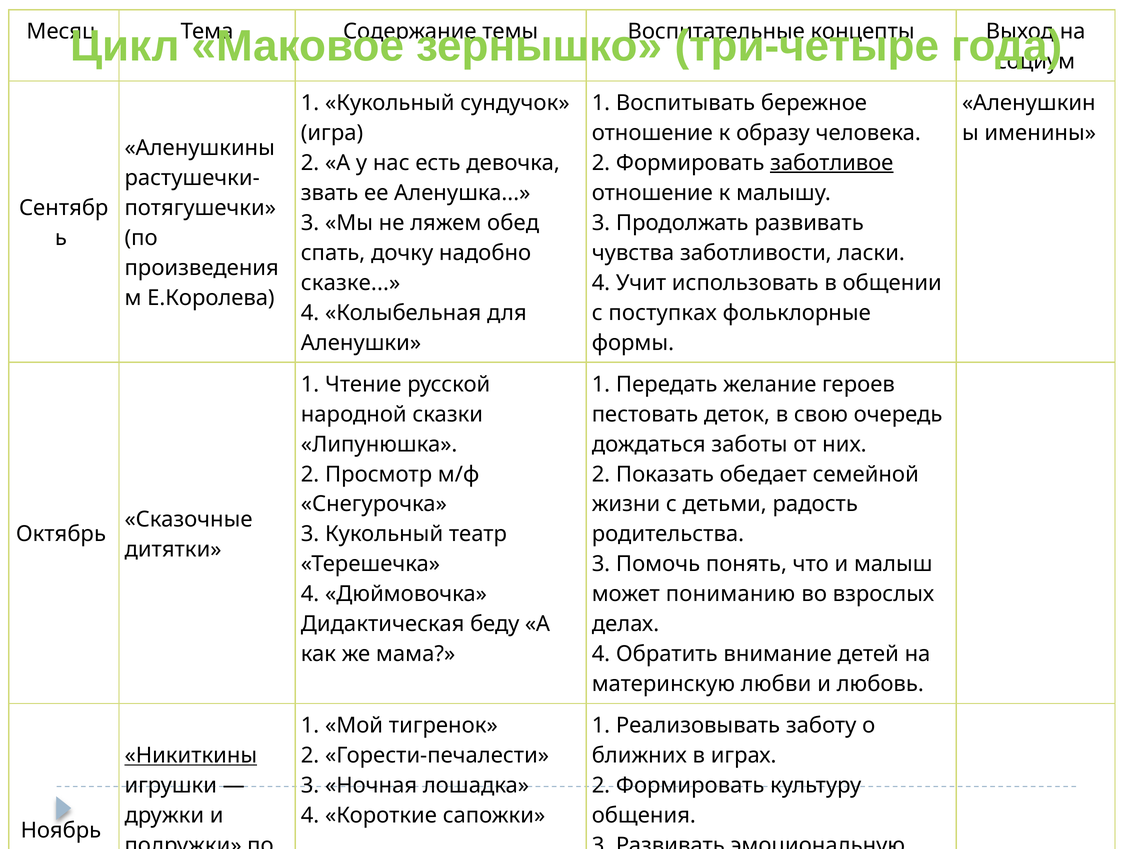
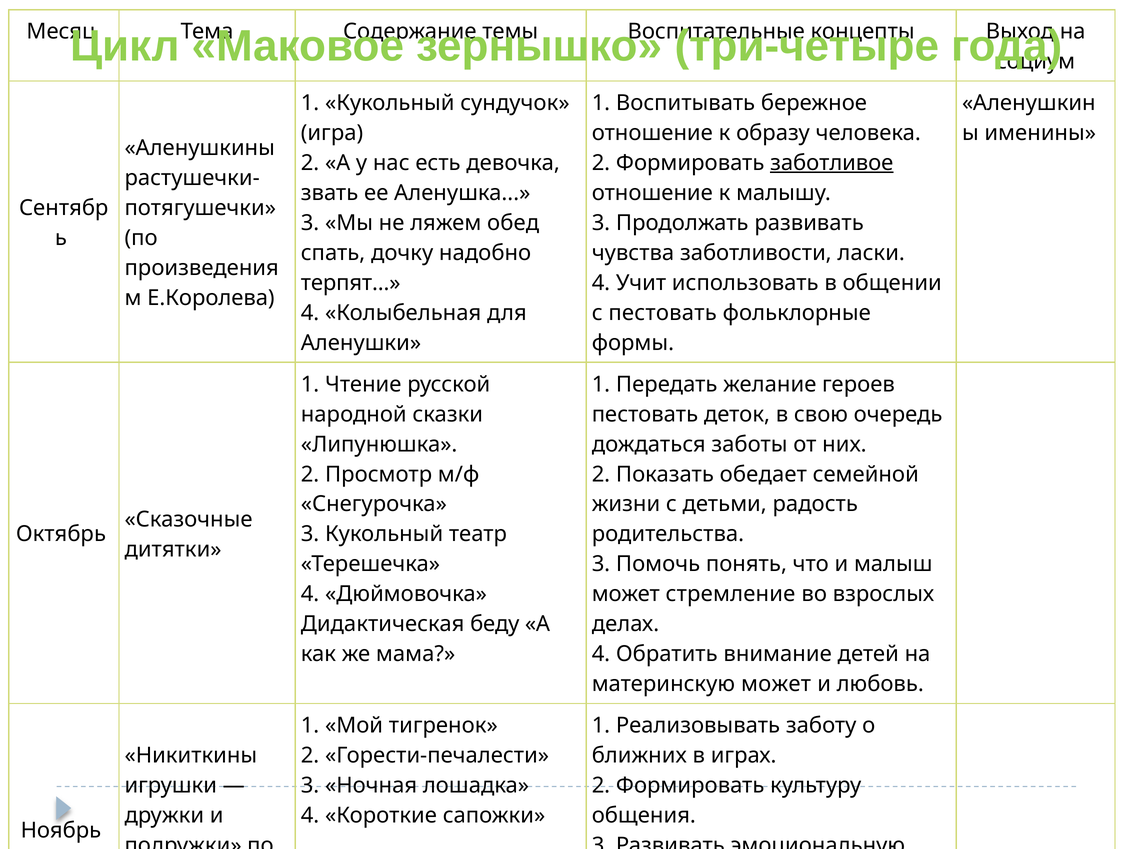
сказке: сказке -> терпят (351, 283)
с поступках: поступках -> пестовать (663, 313)
пониманию: пониманию -> стремление (730, 595)
материнскую любви: любви -> может (776, 685)
Никиткины underline: present -> none (191, 756)
